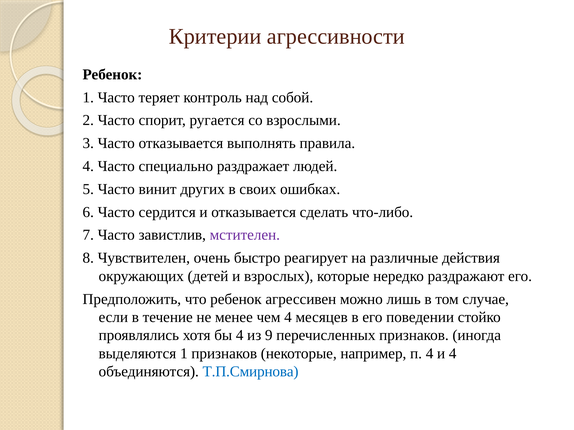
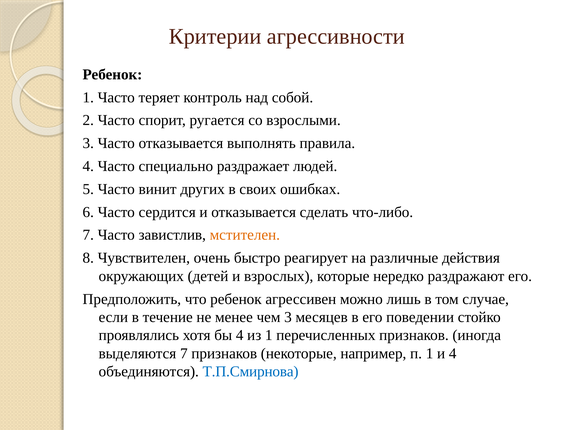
мстителен colour: purple -> orange (245, 235)
чем 4: 4 -> 3 (288, 318)
из 9: 9 -> 1 (269, 336)
выделяются 1: 1 -> 7 (184, 354)
п 4: 4 -> 1 (430, 354)
